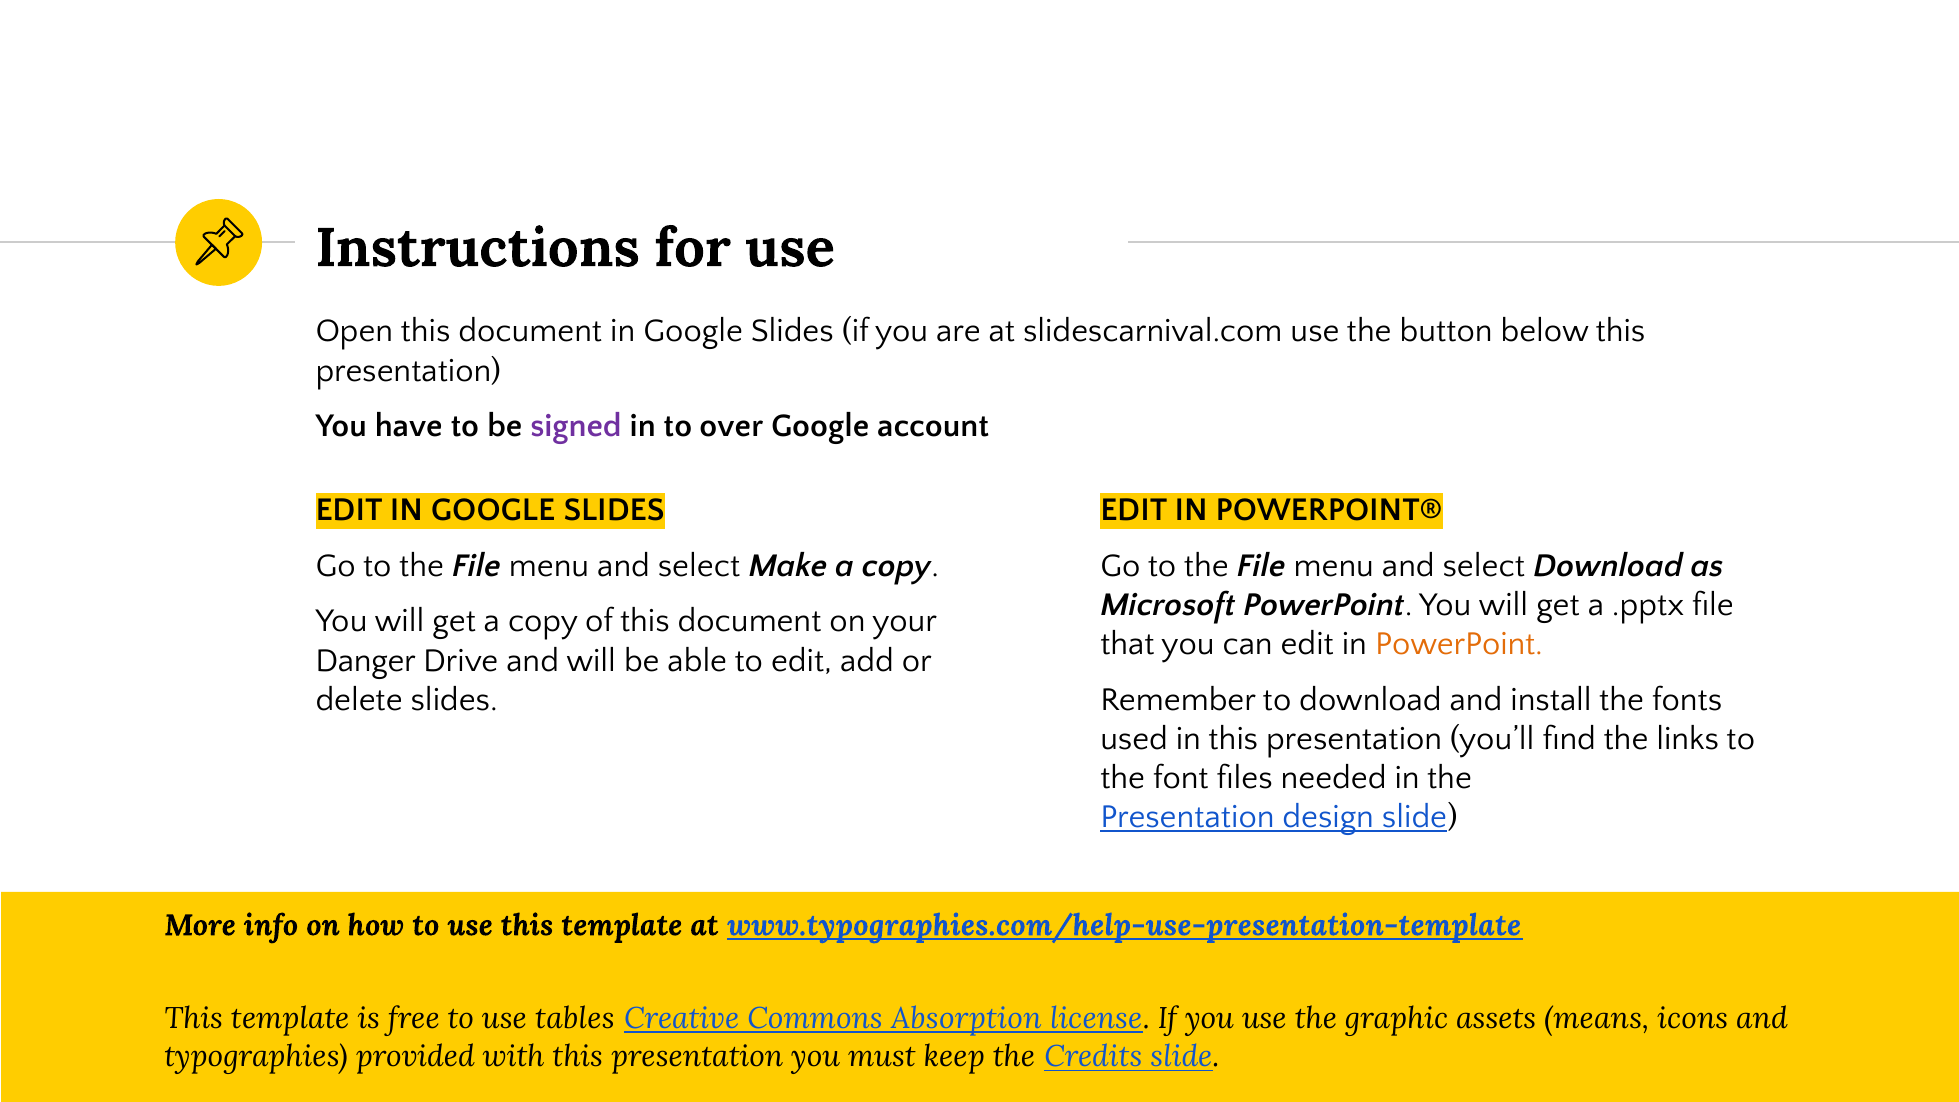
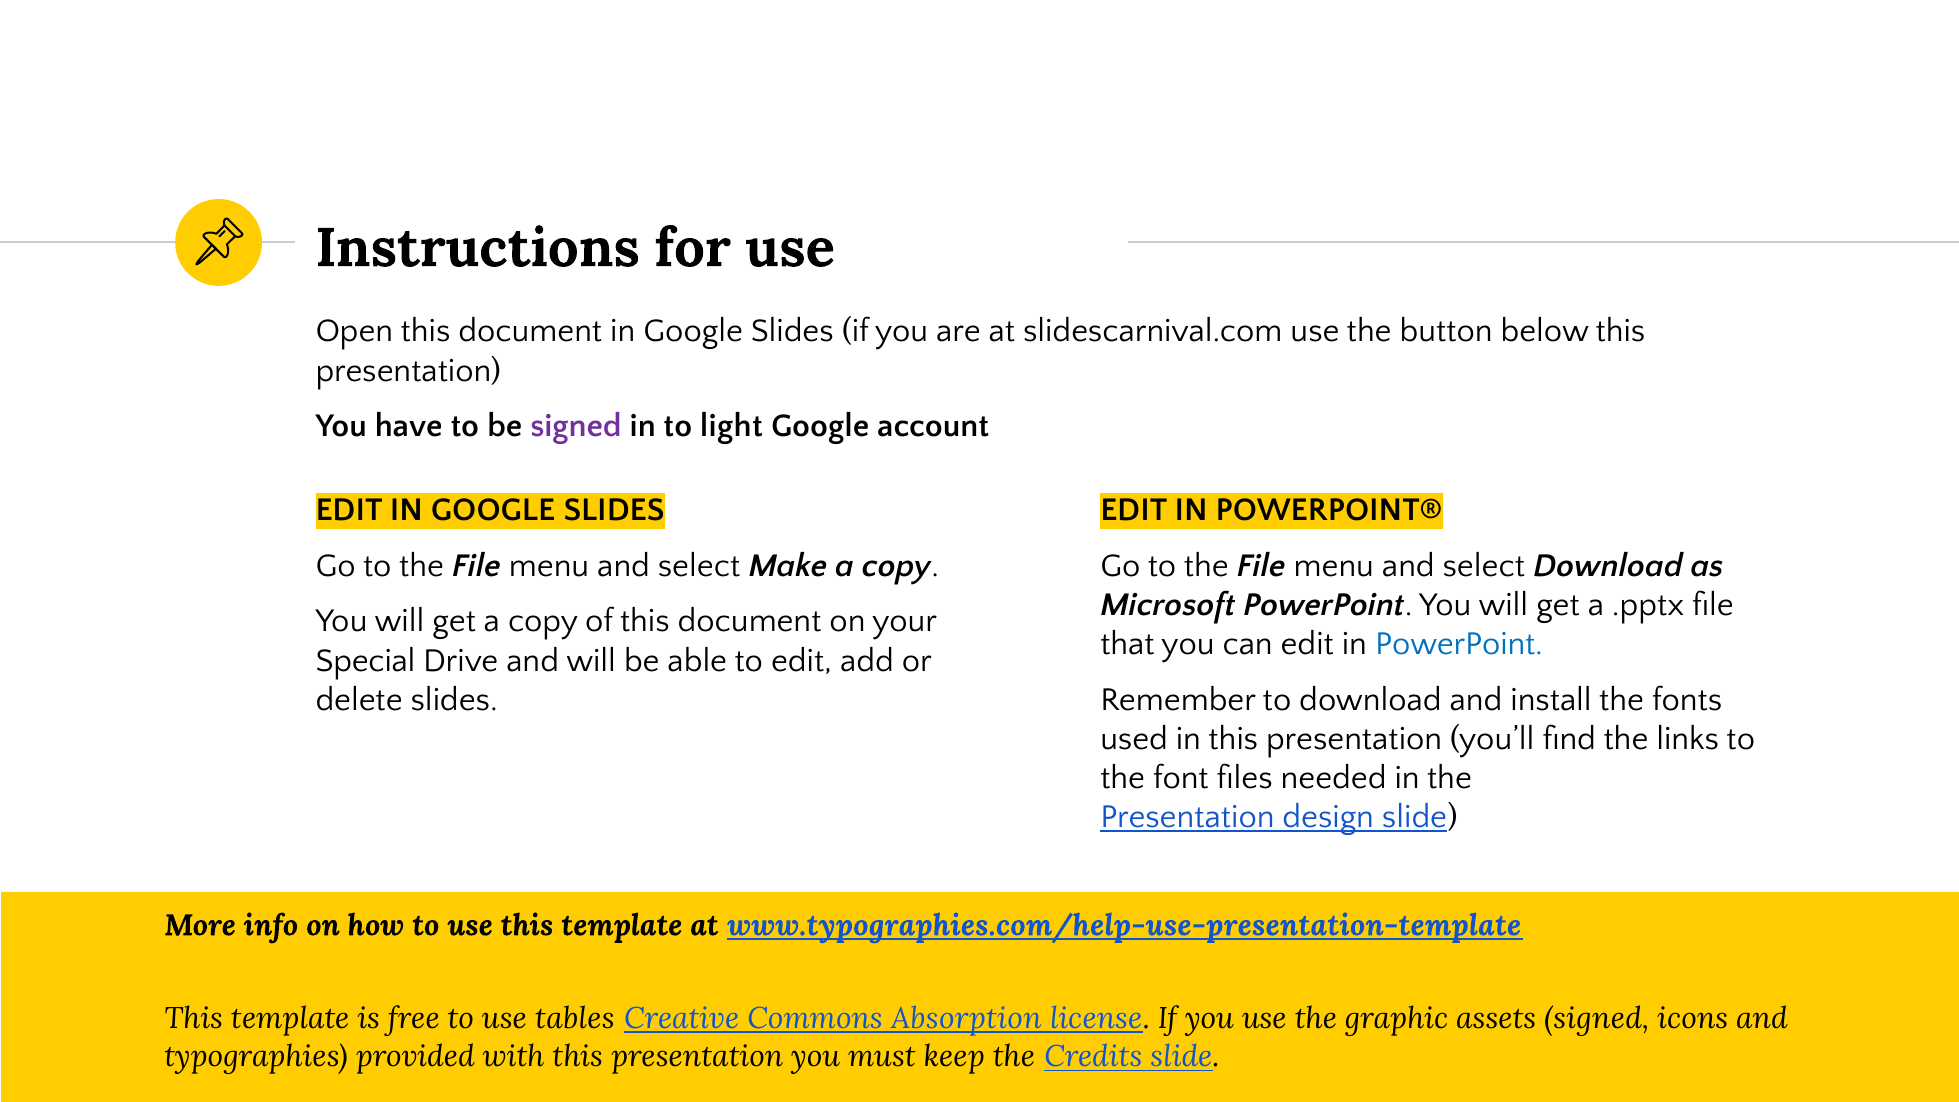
over: over -> light (731, 426)
PowerPoint colour: orange -> blue (1459, 644)
Danger: Danger -> Special (365, 660)
assets means: means -> signed (1597, 1018)
